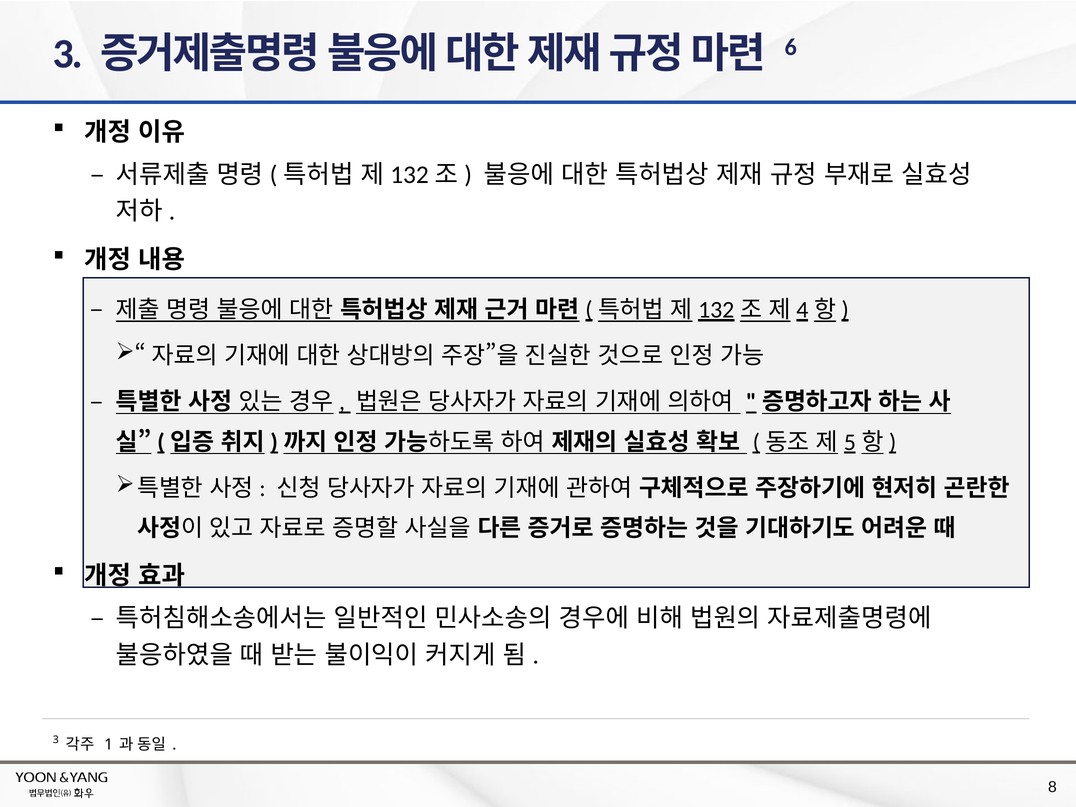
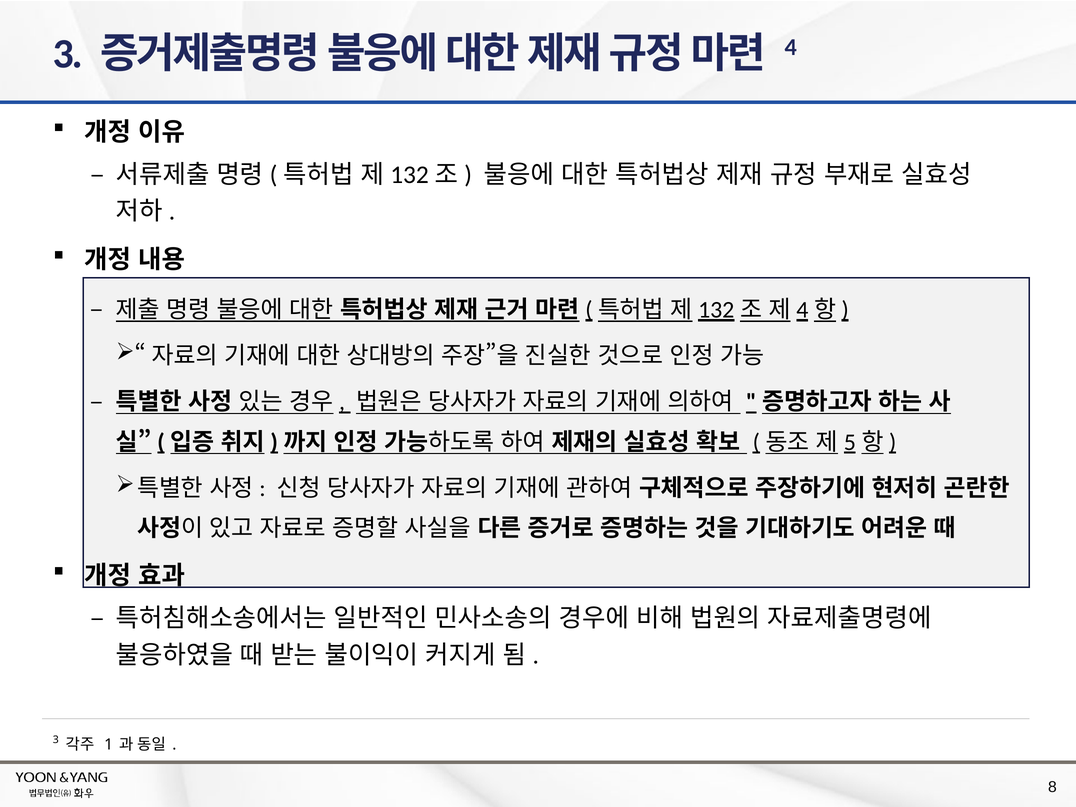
6: 6 -> 4 (791, 47)
